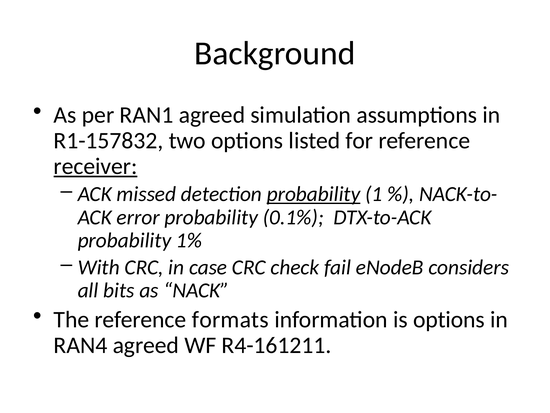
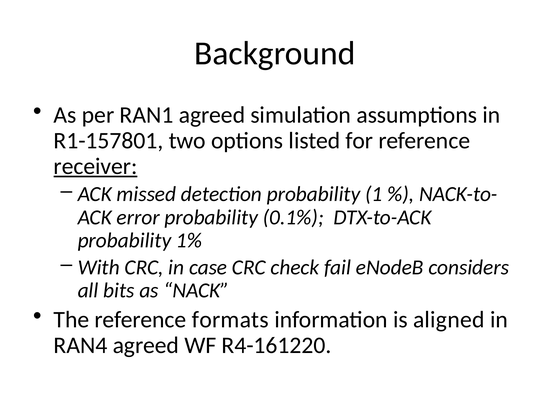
R1-157832: R1-157832 -> R1-157801 (109, 140)
probability underline: present -> none (314, 194)
is options: options -> aligned (449, 319)
R4-161211: R4-161211 -> R4-161220 (277, 345)
